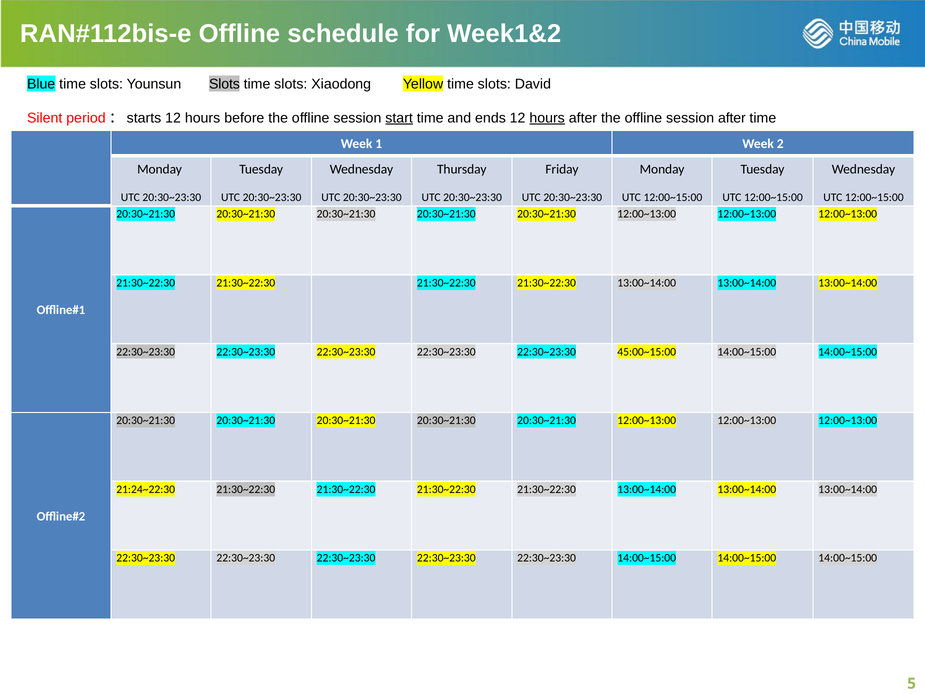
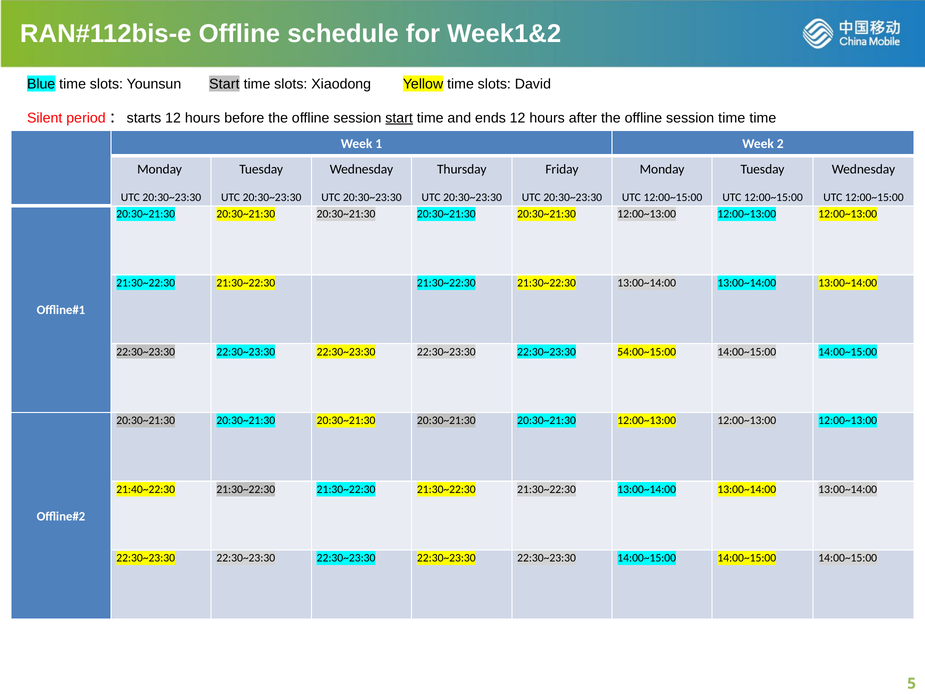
Younsun Slots: Slots -> Start (224, 84)
hours underline: present -> none (547, 118)
session after: after -> time (732, 118)
45:00~15:00: 45:00~15:00 -> 54:00~15:00 (647, 352)
21:24~22:30: 21:24~22:30 -> 21:40~22:30 (146, 489)
